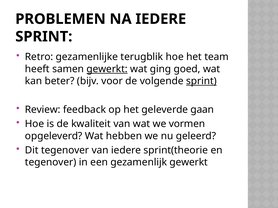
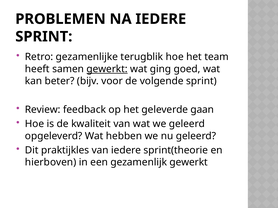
sprint underline: present -> none (201, 81)
we vormen: vormen -> geleerd (187, 124)
Dit tegenover: tegenover -> praktijkles (65, 151)
tegenover: tegenover -> hierboven (51, 163)
